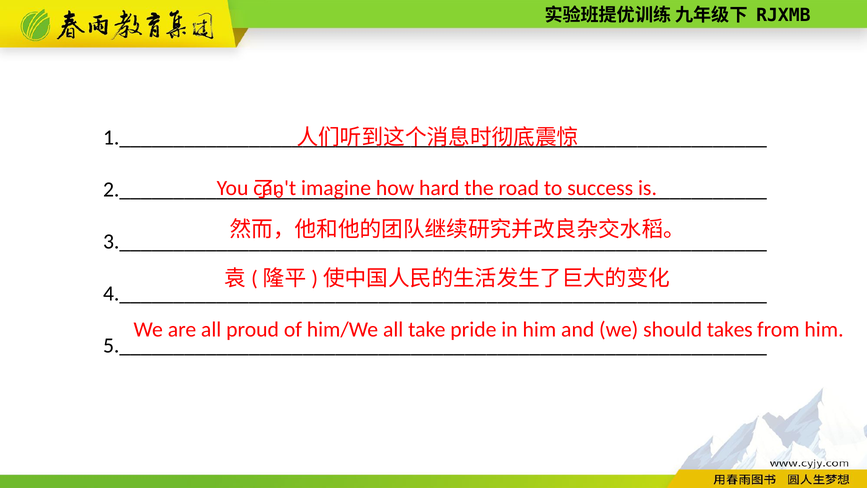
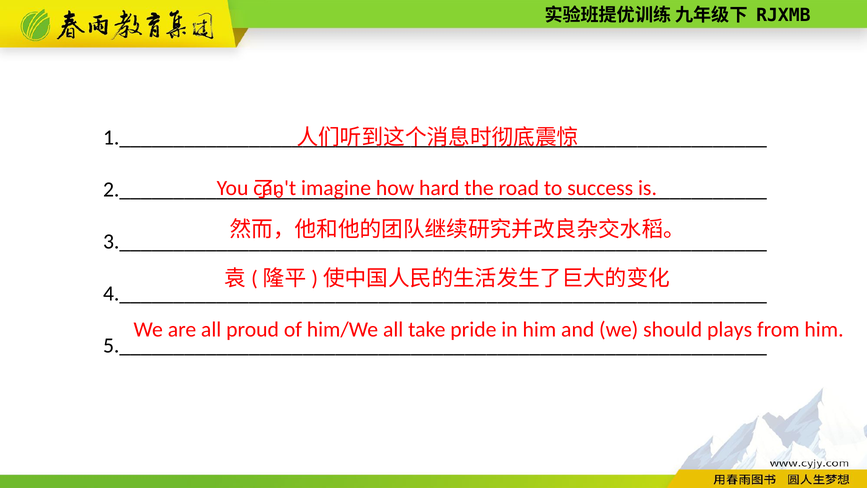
takes: takes -> plays (730, 330)
